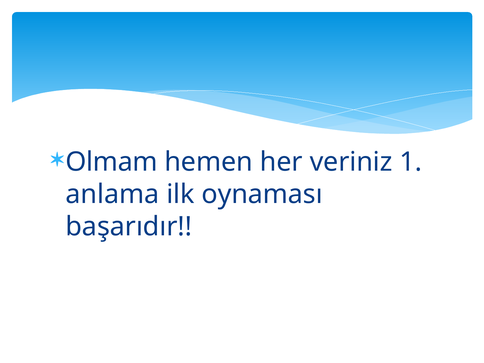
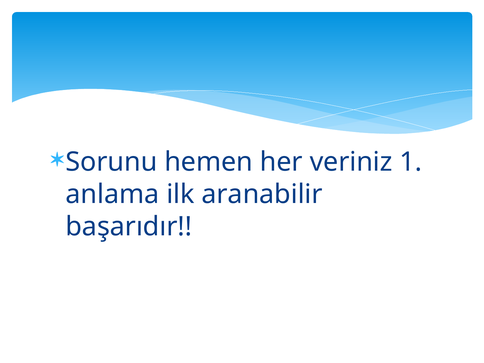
Olmam: Olmam -> Sorunu (111, 162)
oynaması: oynaması -> aranabilir (262, 194)
